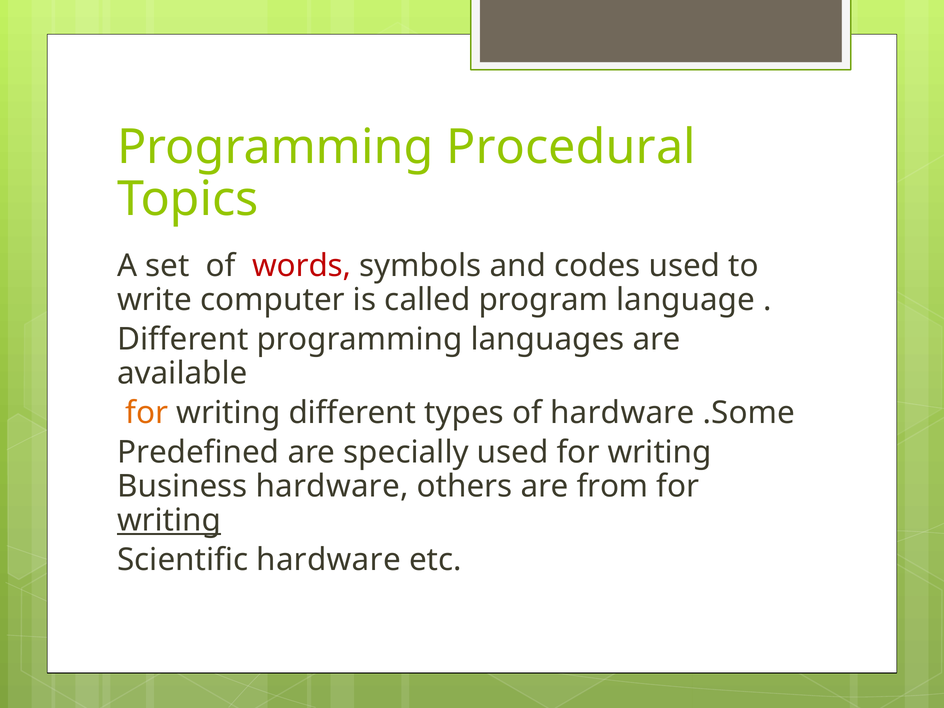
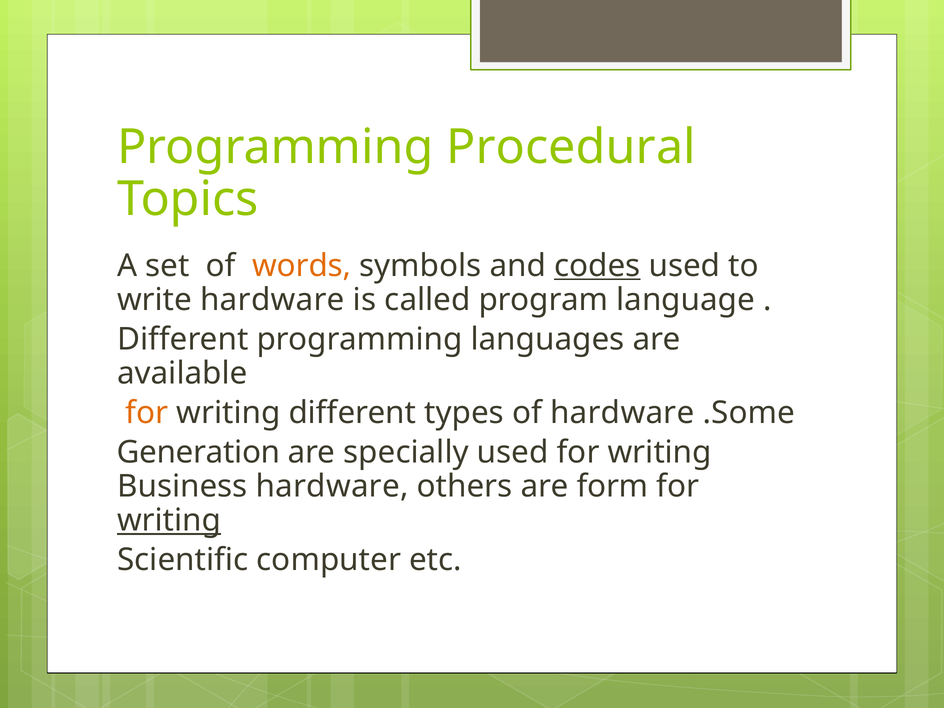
words colour: red -> orange (302, 266)
codes underline: none -> present (597, 266)
write computer: computer -> hardware (272, 300)
Predefined: Predefined -> Generation (198, 453)
from: from -> form (612, 486)
Scientific hardware: hardware -> computer (329, 560)
